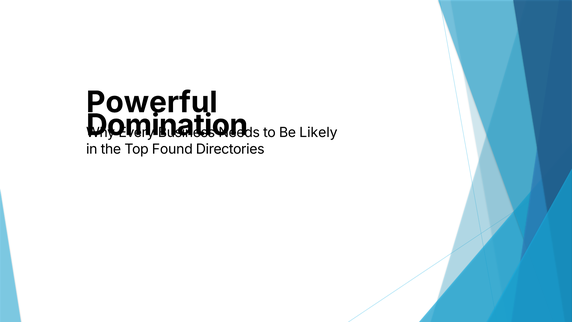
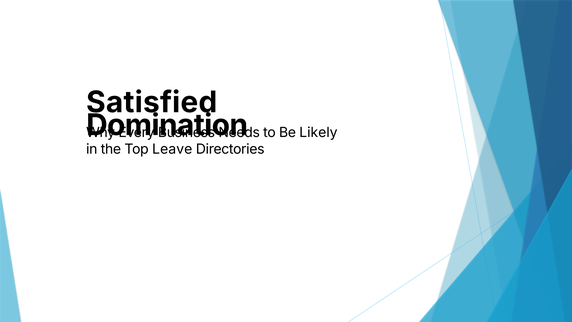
Powerful: Powerful -> Satisfied (152, 102)
Found: Found -> Leave (172, 149)
